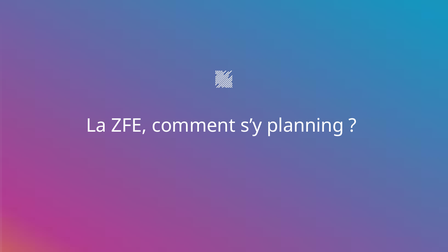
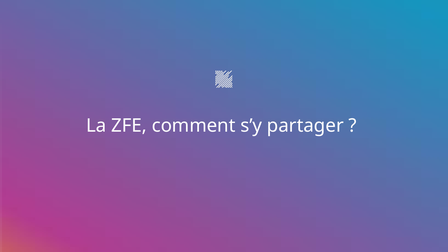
planning: planning -> partager (305, 126)
